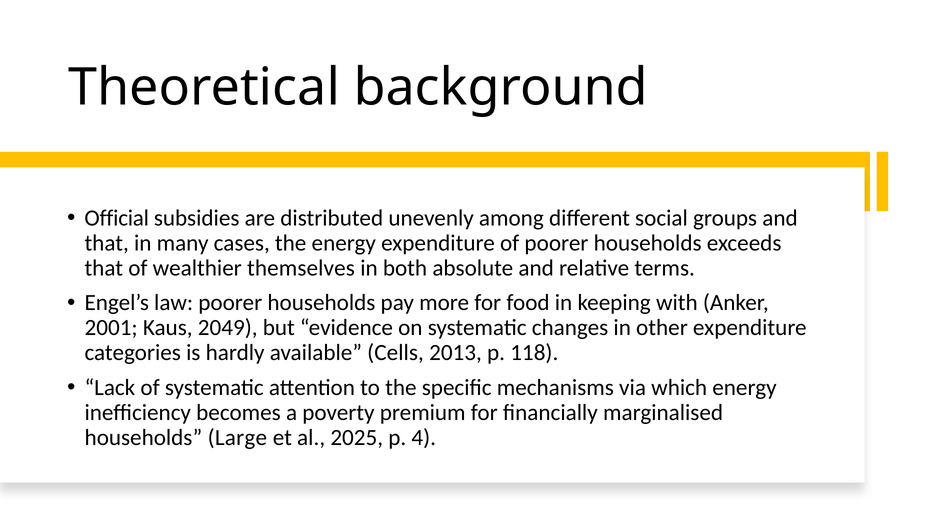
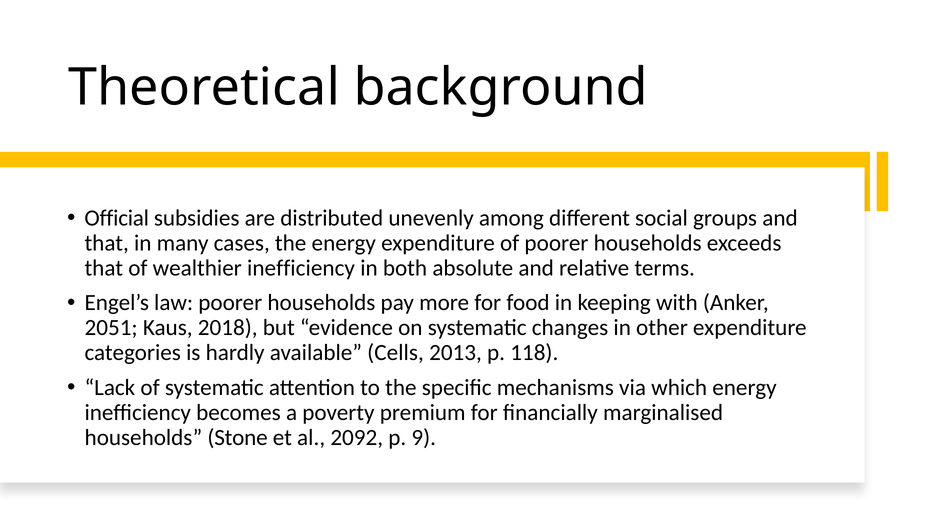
wealthier themselves: themselves -> inefficiency (301, 268)
2001: 2001 -> 2051 (111, 328)
2049: 2049 -> 2018 (228, 328)
Large: Large -> Stone (238, 437)
2025: 2025 -> 2092 (357, 437)
4: 4 -> 9 (424, 437)
